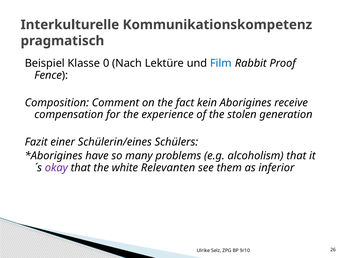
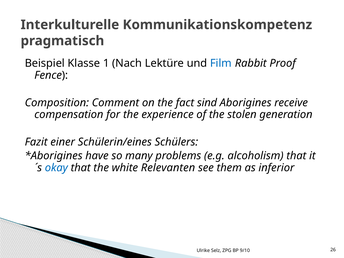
0: 0 -> 1 (106, 63)
kein: kein -> sind (207, 103)
okay colour: purple -> blue (56, 168)
